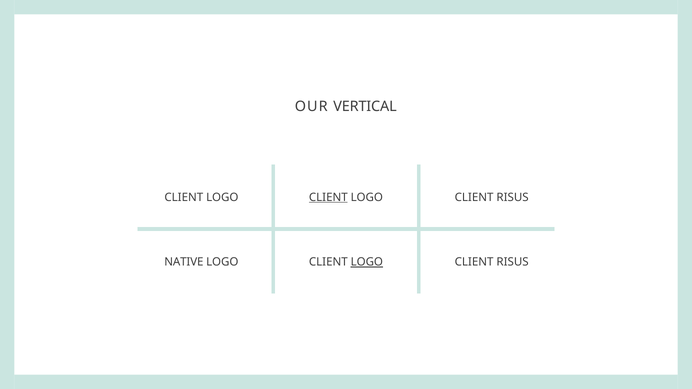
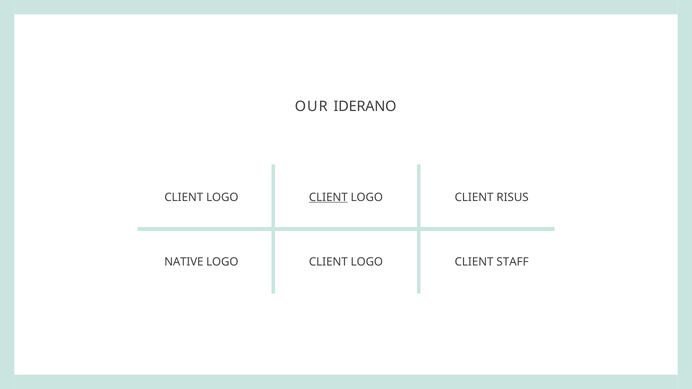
VERTICAL: VERTICAL -> IDERANO (365, 106)
LOGO underline: present -> none (367, 262)
RISUS: RISUS -> STAFF (513, 262)
